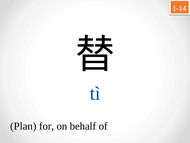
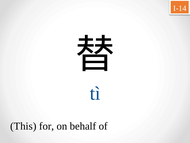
Plan: Plan -> This (23, 126)
